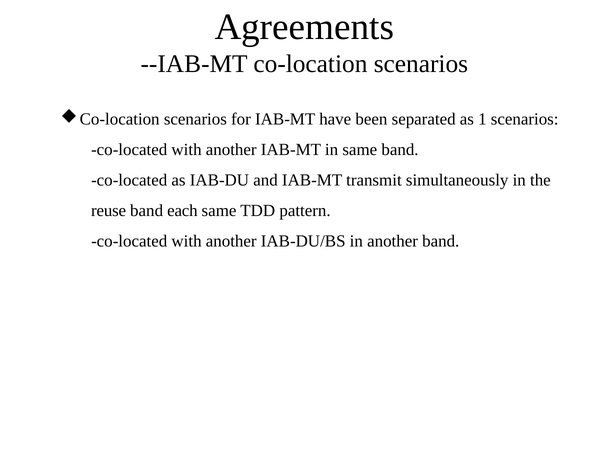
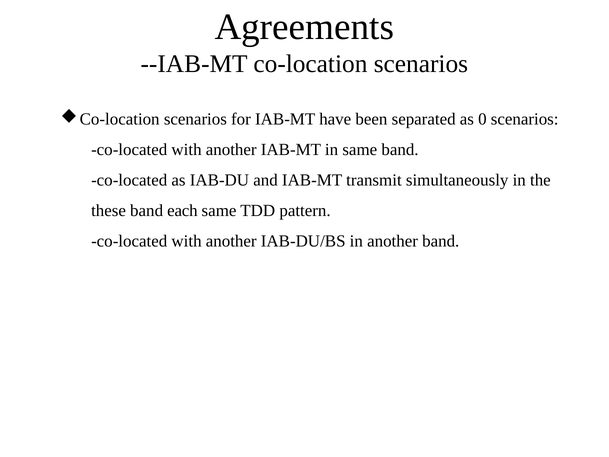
1: 1 -> 0 (482, 119)
reuse: reuse -> these (109, 211)
